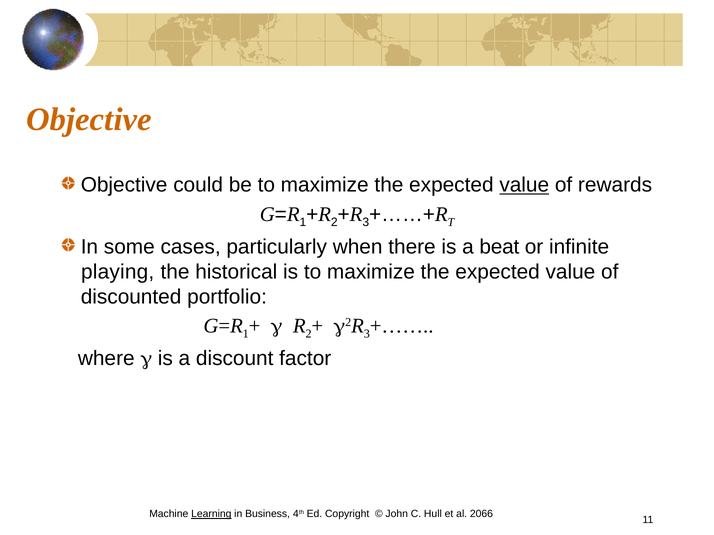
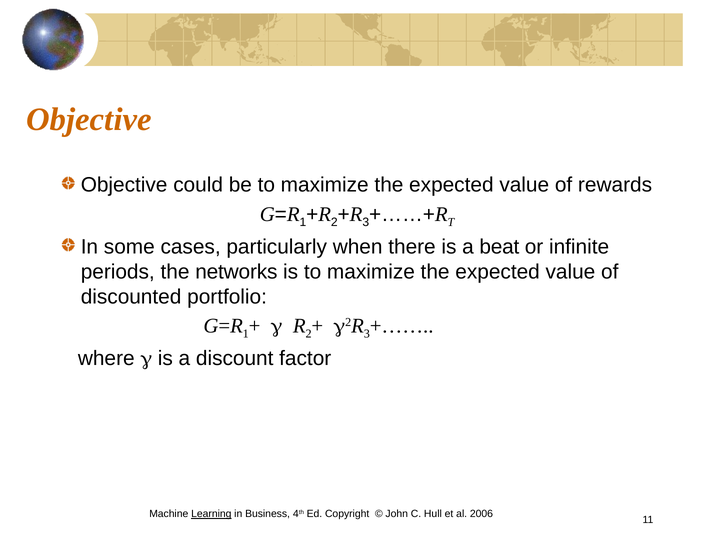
value underline: present -> none (524, 185)
playing: playing -> periods (118, 272)
historical: historical -> networks (236, 272)
2066: 2066 -> 2006 (481, 514)
